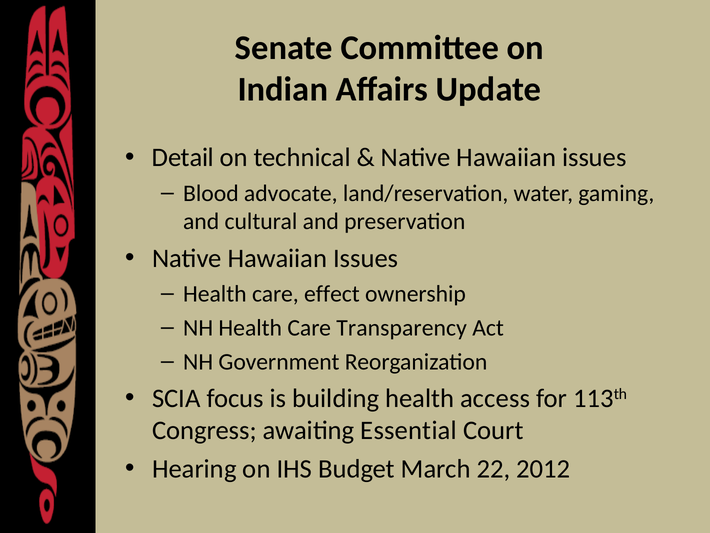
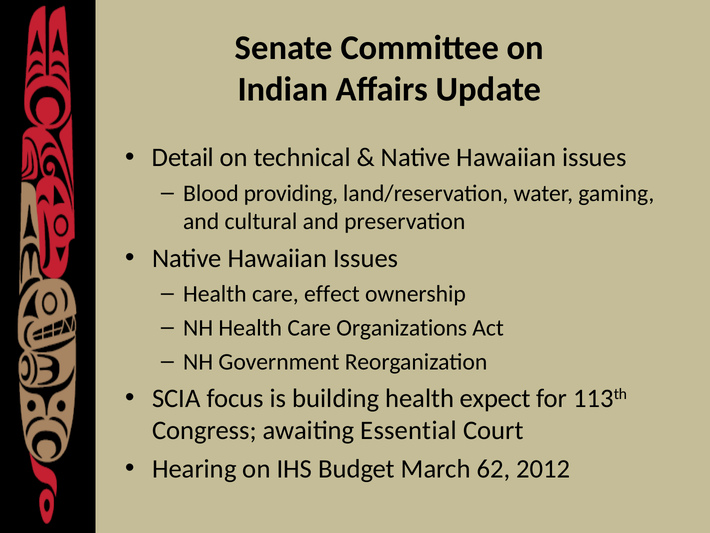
advocate: advocate -> providing (291, 193)
Transparency: Transparency -> Organizations (402, 328)
access: access -> expect (495, 398)
22: 22 -> 62 (493, 468)
